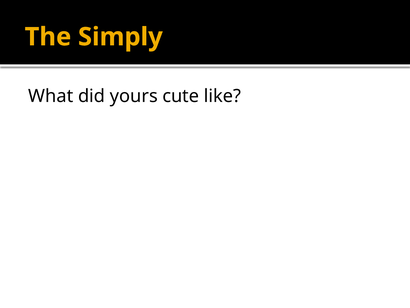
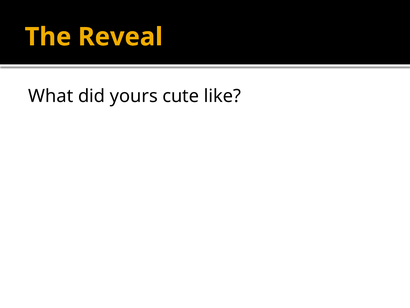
Simply: Simply -> Reveal (120, 37)
